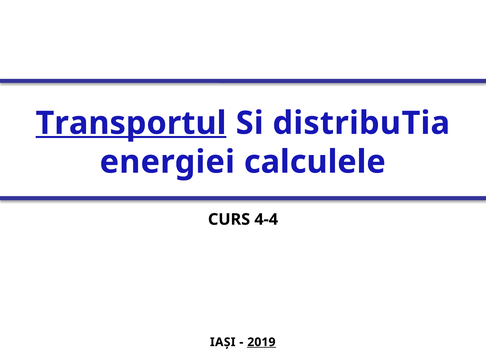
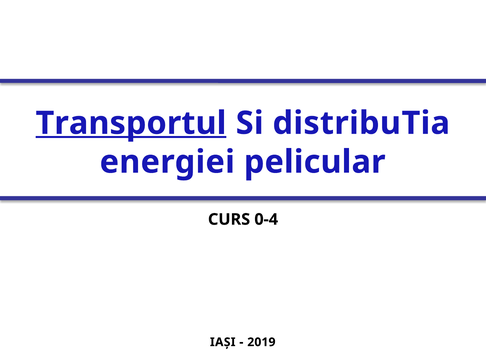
calculele: calculele -> pelicular (315, 162)
4-4: 4-4 -> 0-4 (266, 220)
2019 underline: present -> none (261, 343)
